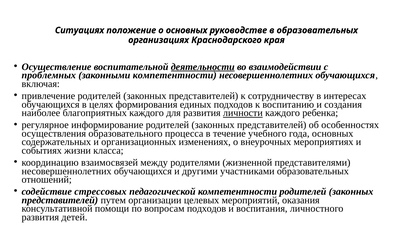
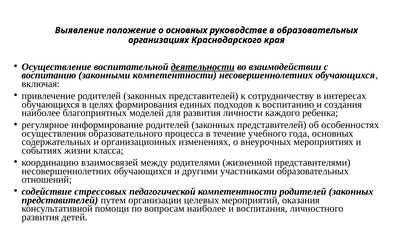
Ситуациях: Ситуациях -> Выявление (79, 30)
проблемных: проблемных -> воспитанию (49, 76)
благоприятных каждого: каждого -> моделей (147, 113)
личности underline: present -> none (243, 113)
вопросам подходов: подходов -> наиболее (206, 209)
